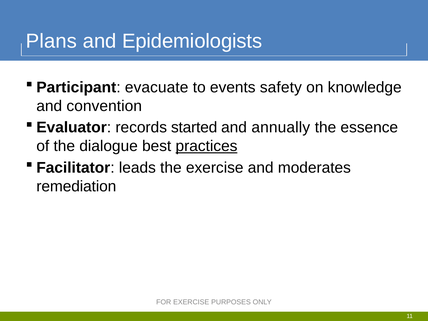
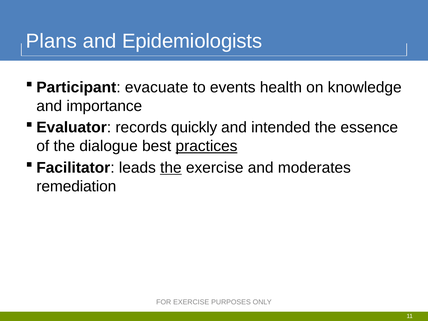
safety: safety -> health (281, 87)
convention: convention -> importance (104, 106)
started: started -> quickly (194, 128)
annually: annually -> intended (281, 128)
the underline: none -> present (171, 168)
